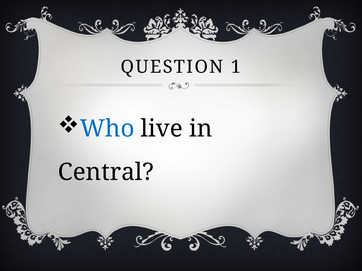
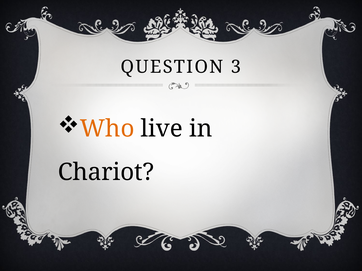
1: 1 -> 3 (236, 67)
Who colour: blue -> orange (107, 129)
Central: Central -> Chariot (106, 172)
